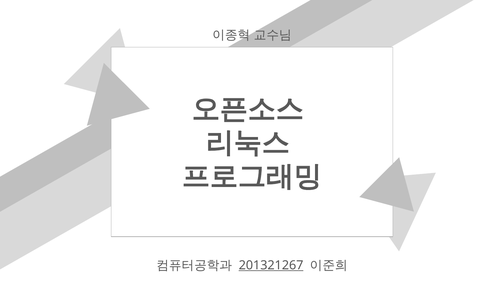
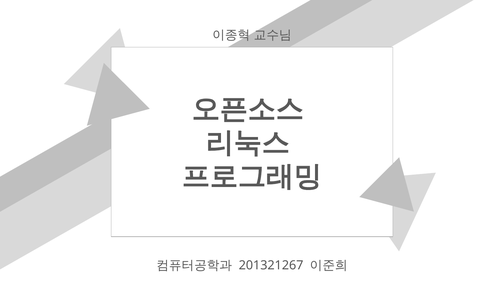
201321267 underline: present -> none (271, 265)
